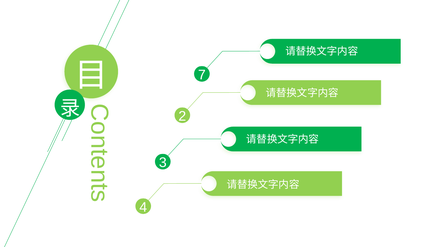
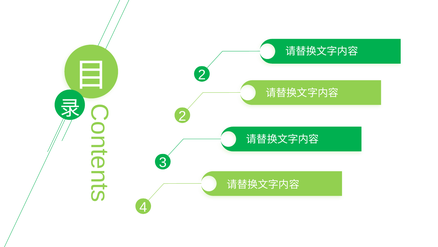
7: 7 -> 2 (202, 75)
